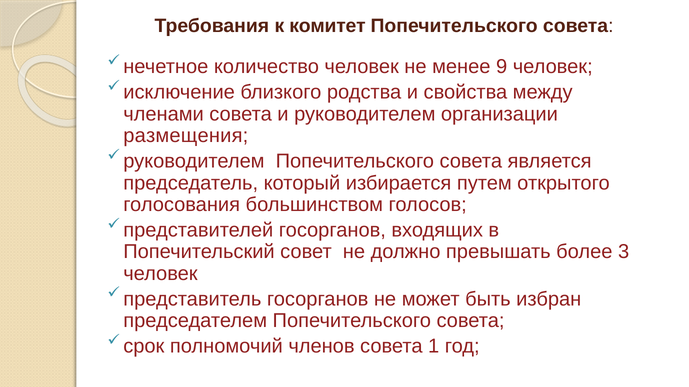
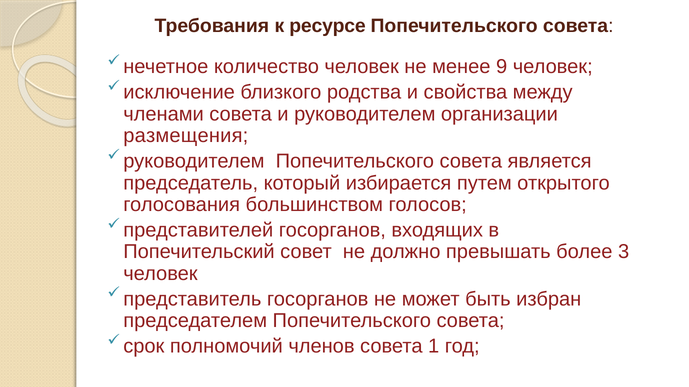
комитет: комитет -> ресурсе (328, 26)
